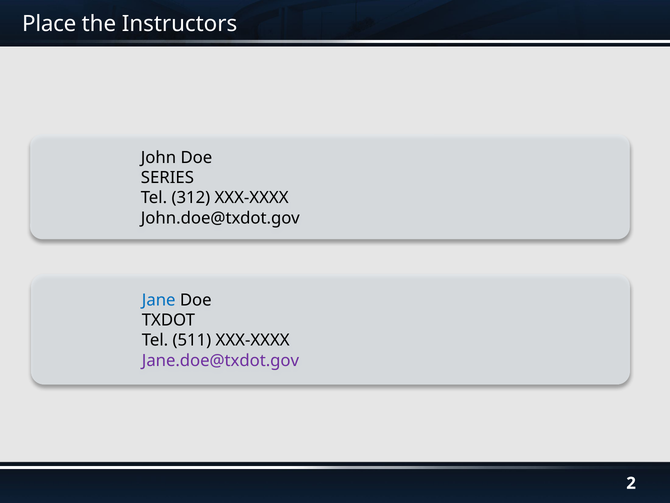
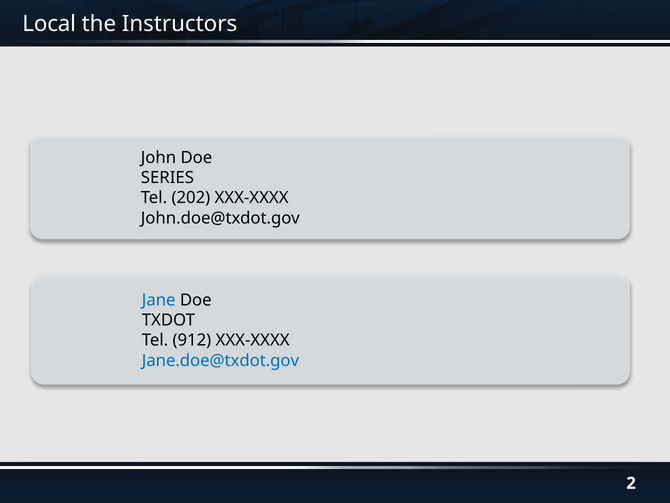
Place: Place -> Local (49, 24)
312: 312 -> 202 (191, 198)
511: 511 -> 912 (192, 340)
Jane.doe@txdot.gov colour: purple -> blue (220, 360)
